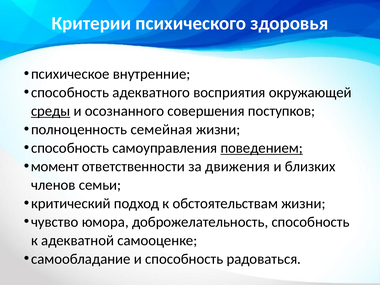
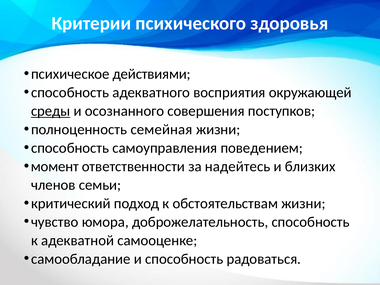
внутренние: внутренние -> действиями (152, 74)
поведением underline: present -> none (262, 148)
движения: движения -> надейтесь (238, 166)
